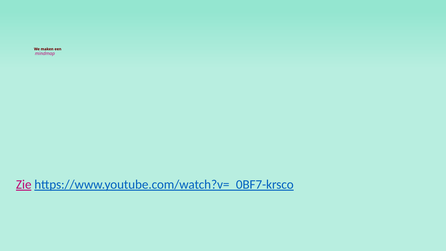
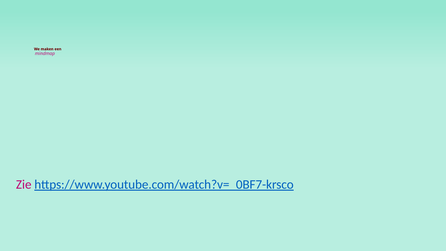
Zie underline: present -> none (24, 184)
